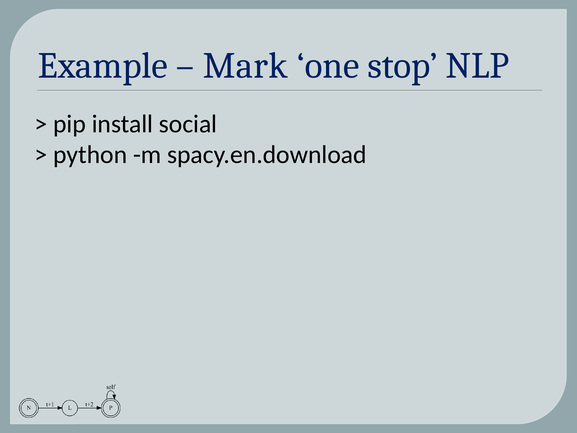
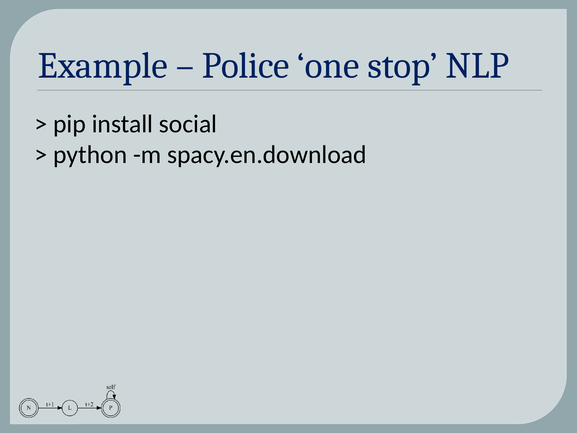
Mark: Mark -> Police (246, 66)
